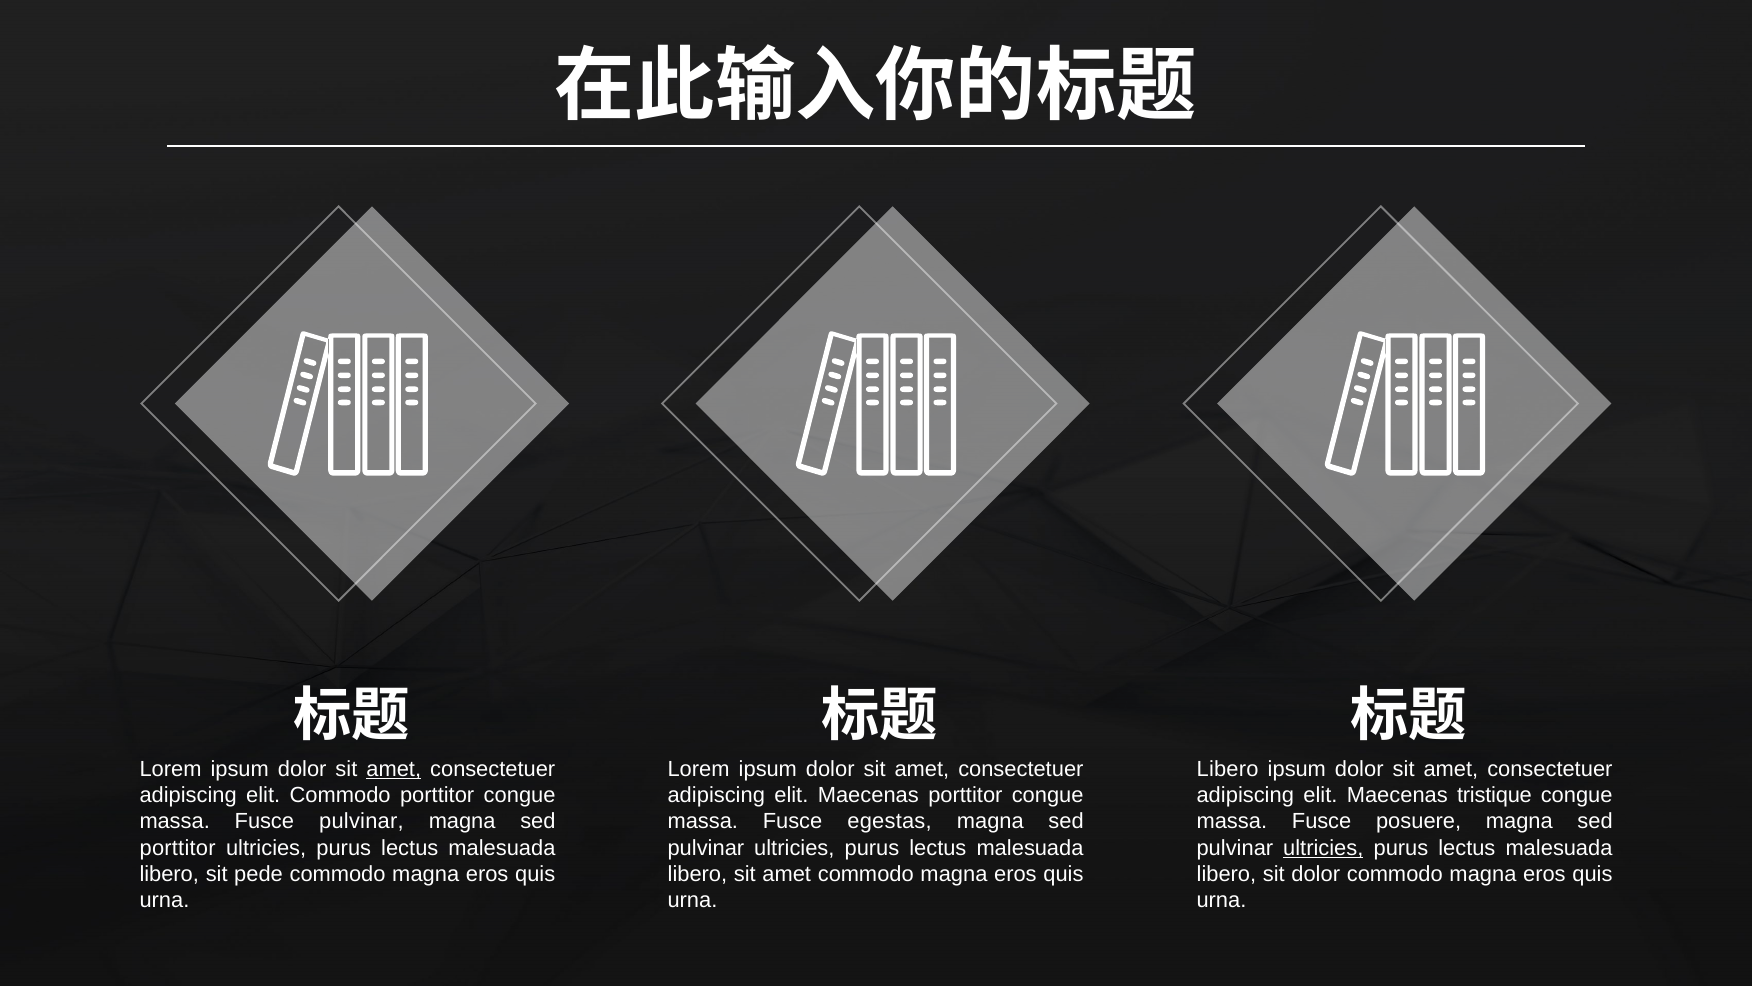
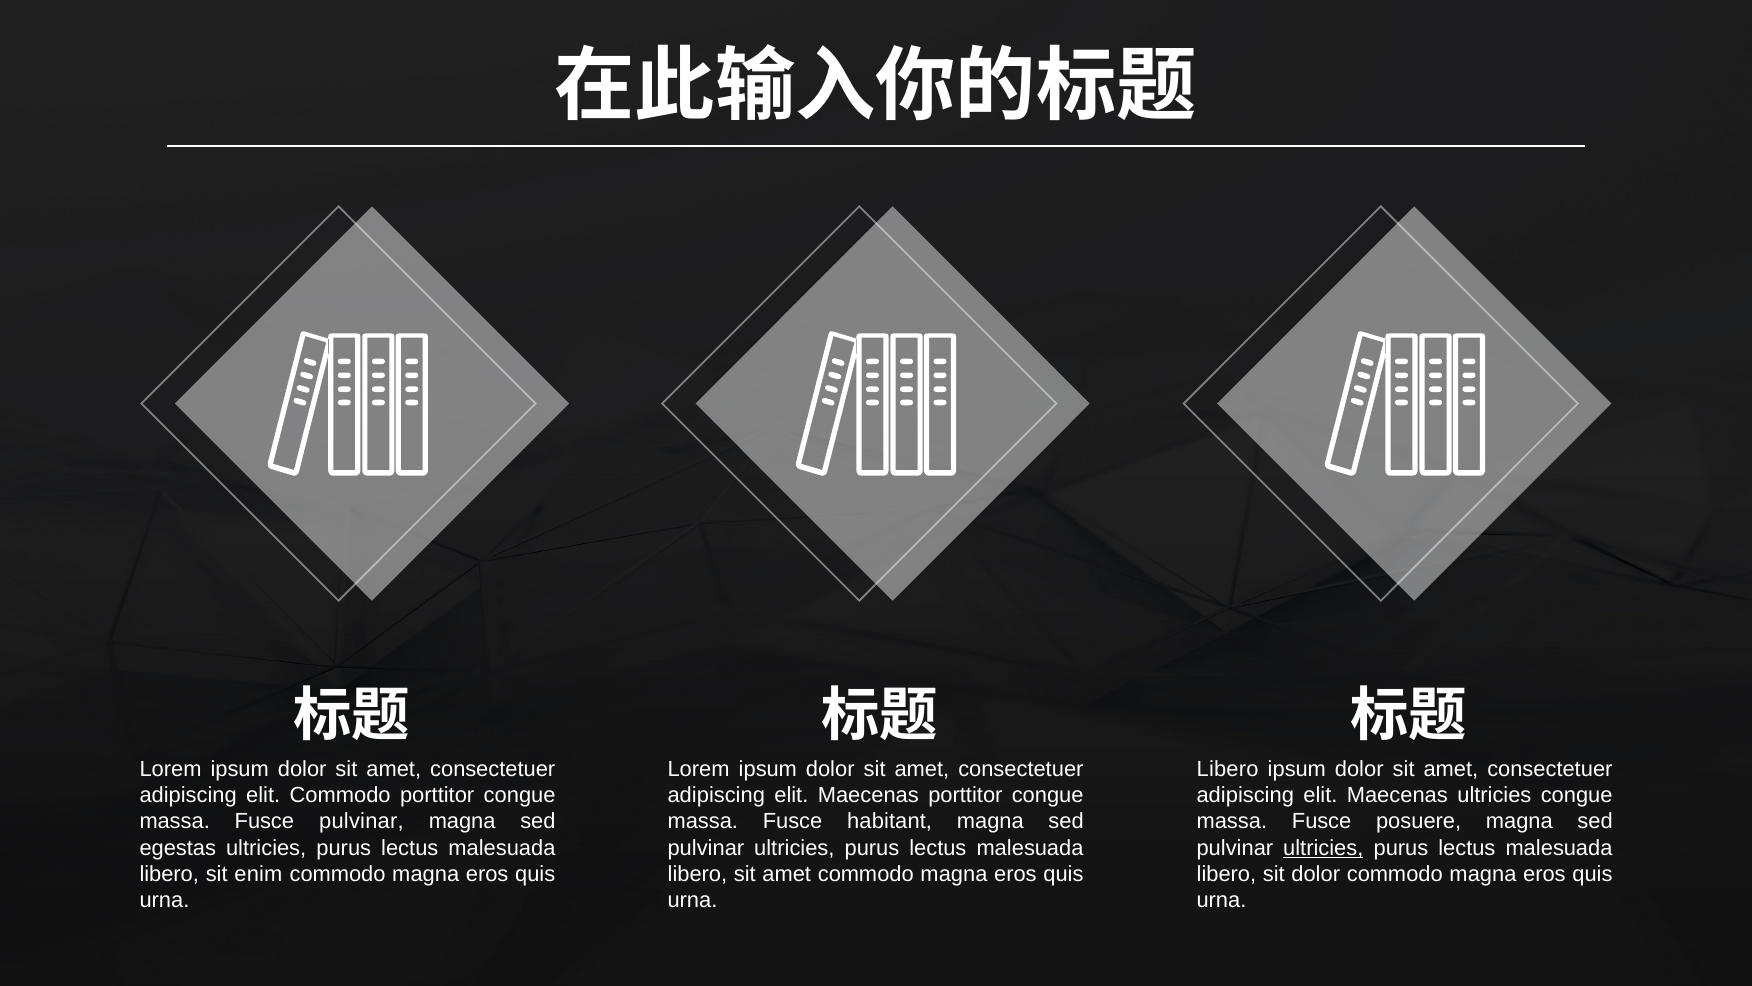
amet underline: present -> none (394, 769)
Maecenas tristique: tristique -> ultricies (1494, 795)
egestas: egestas -> habitant (890, 821)
porttitor: porttitor -> egestas (178, 847)
pede: pede -> enim (258, 874)
